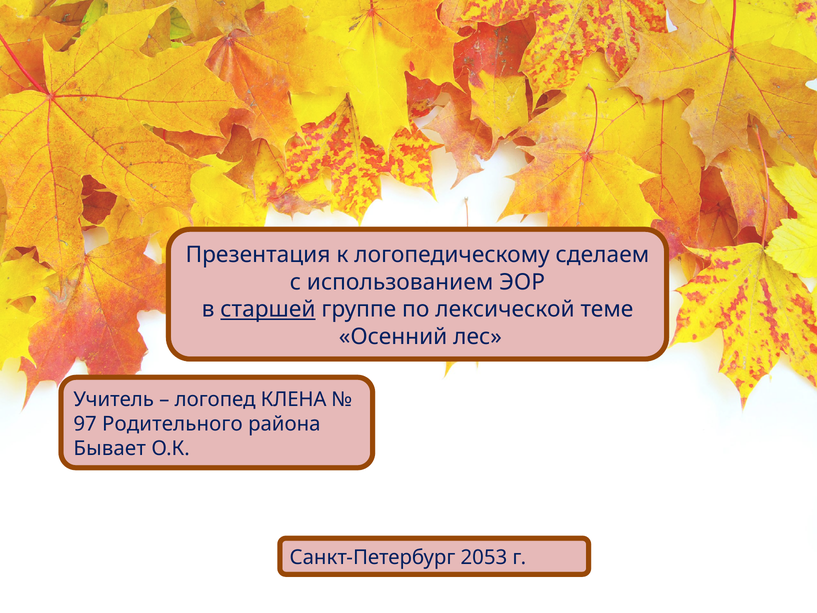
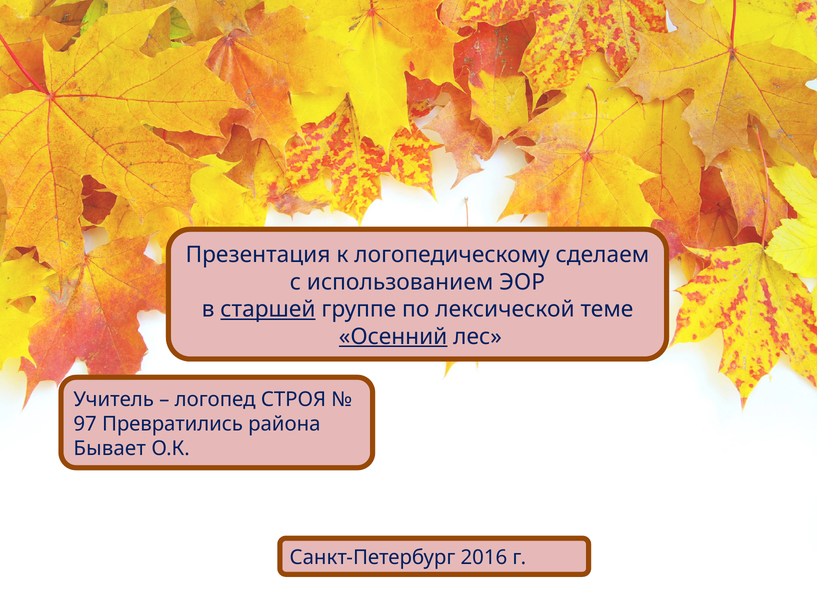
Осенний underline: none -> present (393, 336)
КЛЕНА: КЛЕНА -> СТРОЯ (293, 399)
Родительного: Родительного -> Превратились (172, 424)
2053: 2053 -> 2016 (484, 557)
